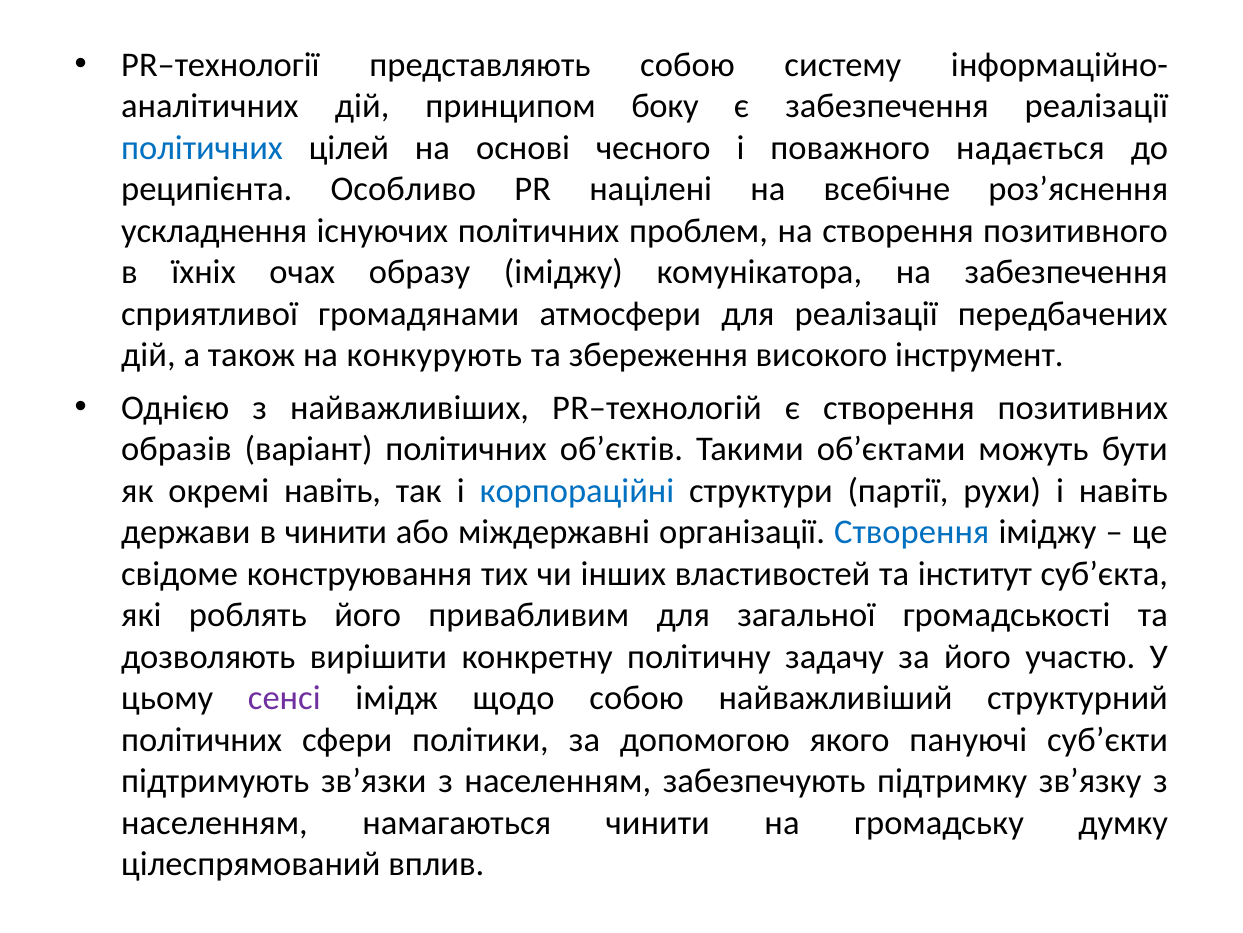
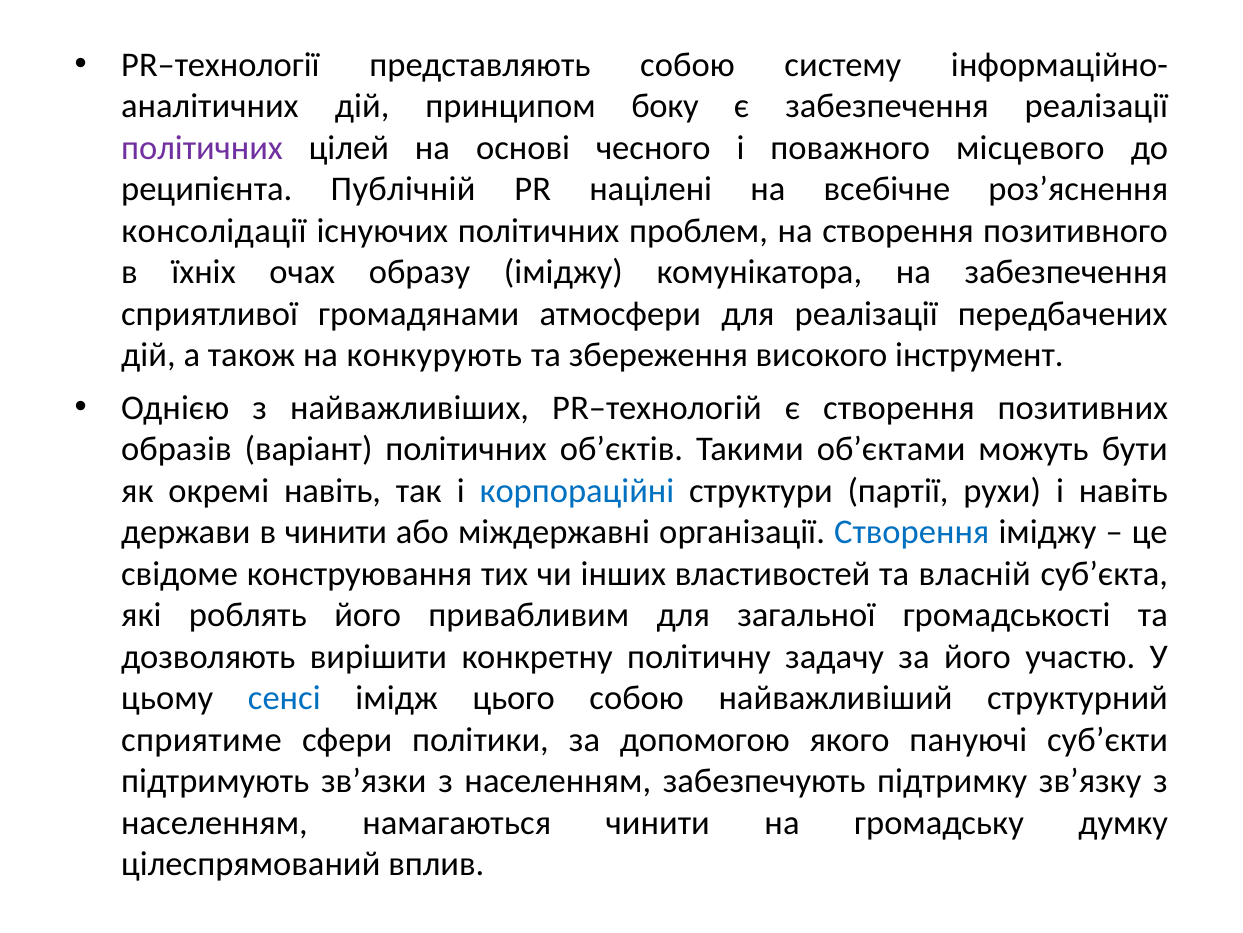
політичних colour: blue -> purple (202, 148)
надається: надається -> місцевого (1030, 148)
Особливо: Особливо -> Публічній (403, 189)
ускладнення: ускладнення -> консолідації (214, 231)
інститут: інститут -> власній (975, 573)
сенсі colour: purple -> blue (284, 698)
щодо: щодо -> цього (514, 698)
політичних: політичних -> сприятиме (201, 739)
